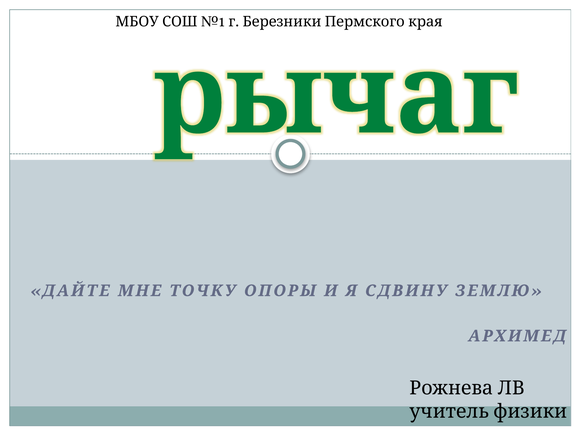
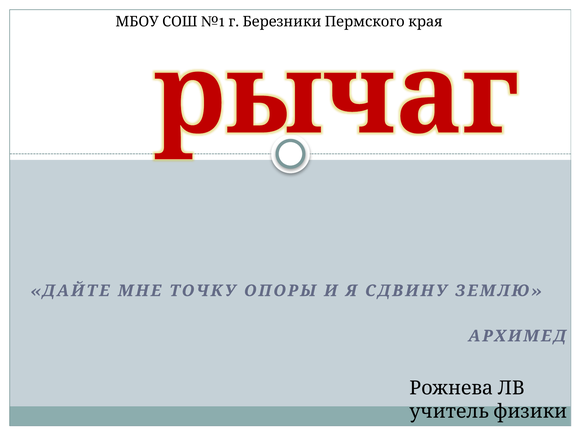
рычаг colour: green -> red (336, 96)
